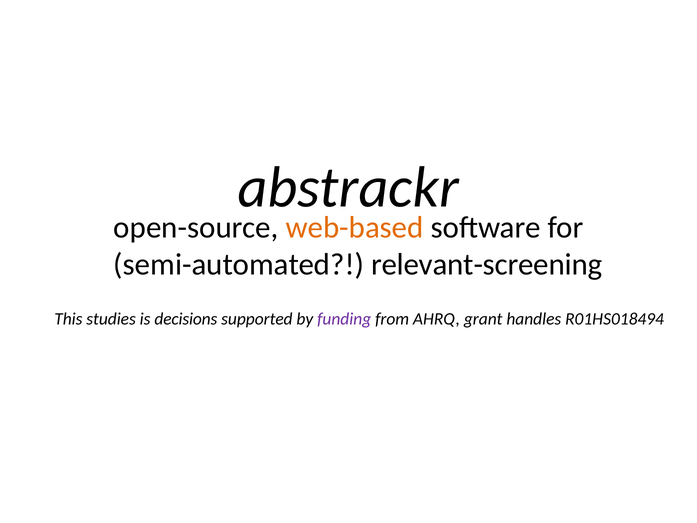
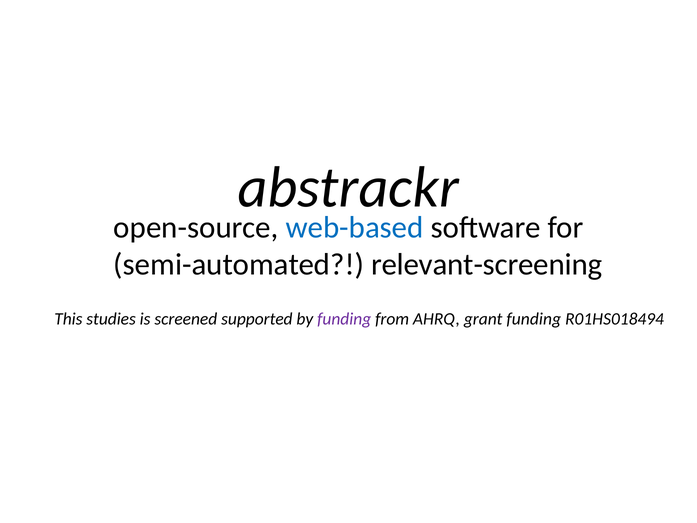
web-based colour: orange -> blue (355, 227)
decisions: decisions -> screened (186, 319)
grant handles: handles -> funding (534, 319)
